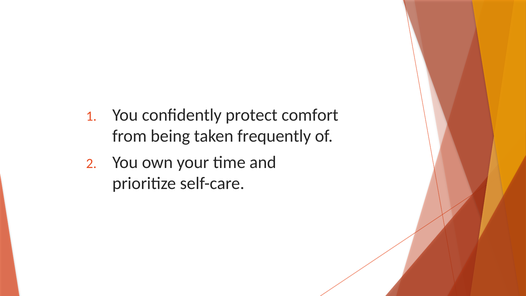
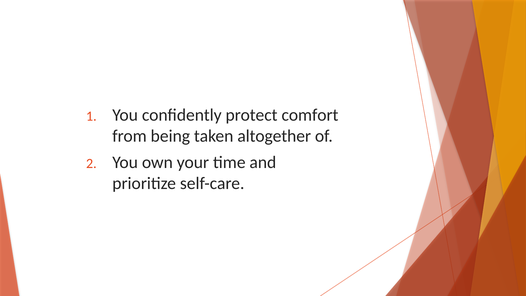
frequently: frequently -> altogether (274, 136)
